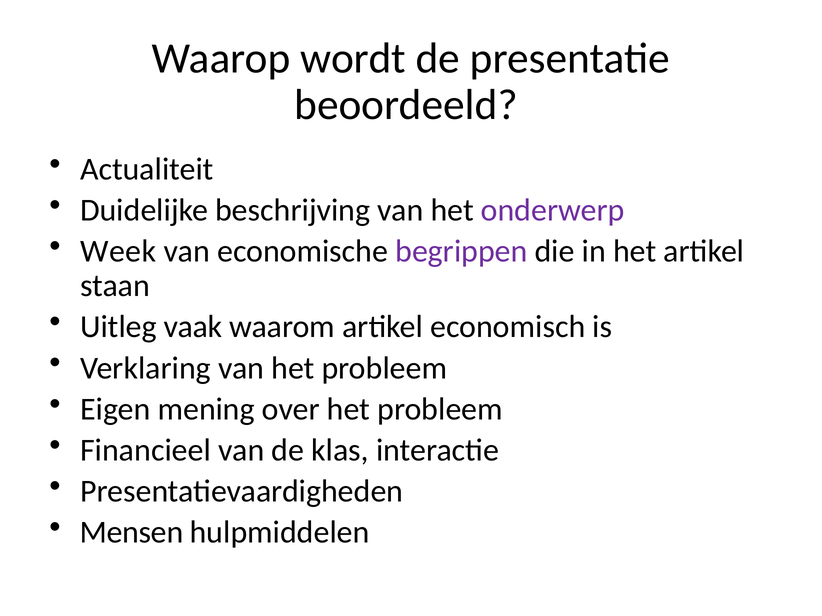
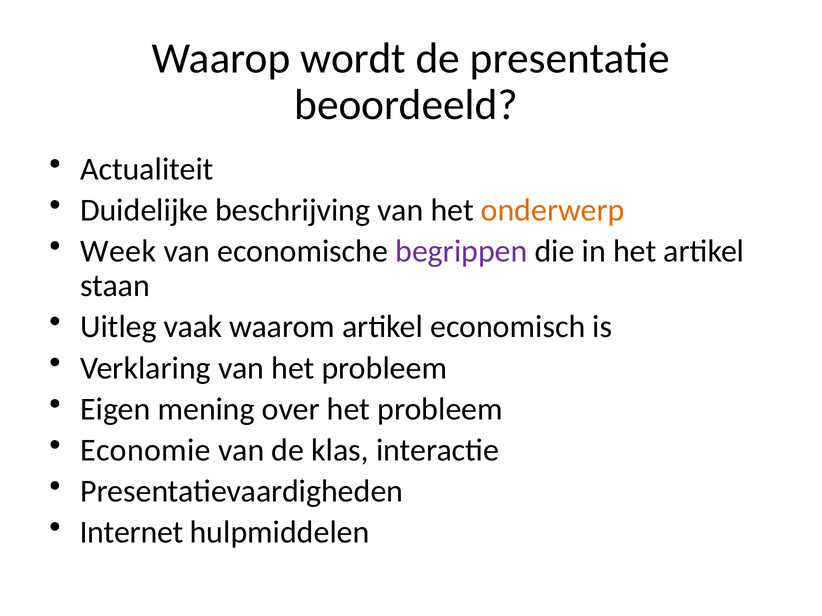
onderwerp colour: purple -> orange (553, 210)
Financieel: Financieel -> Economie (145, 451)
Mensen: Mensen -> Internet (132, 533)
